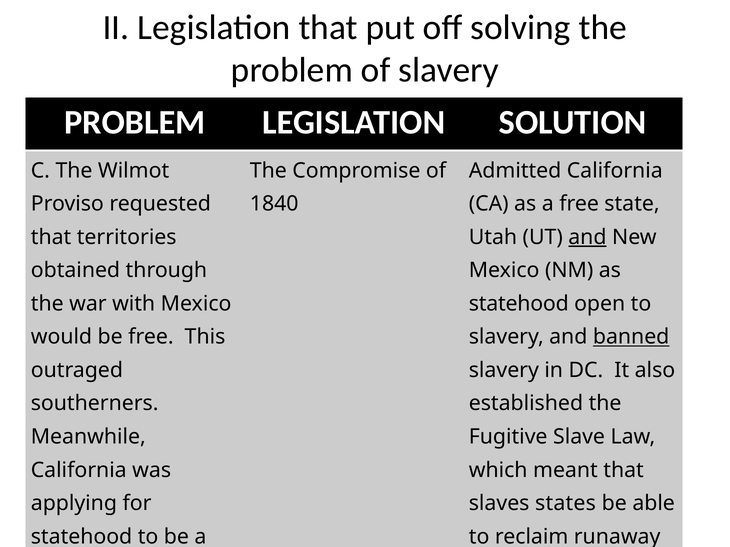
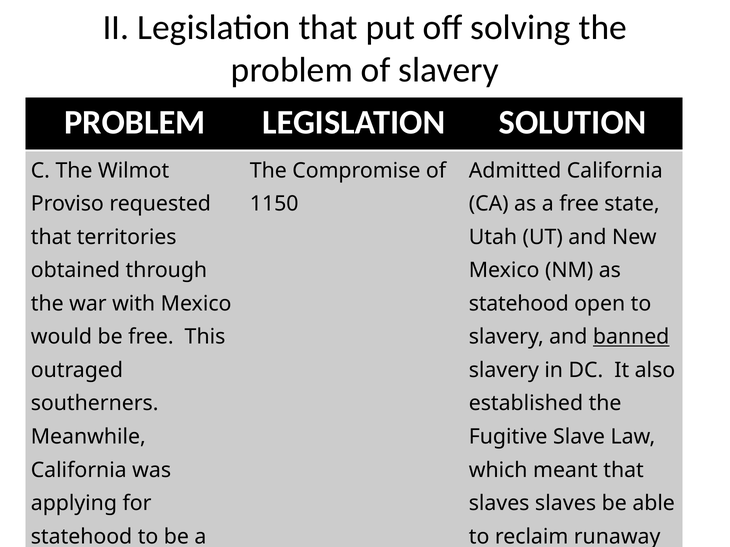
1840: 1840 -> 1150 (274, 204)
and underline: present -> none (587, 237)
slaves states: states -> slaves (566, 504)
